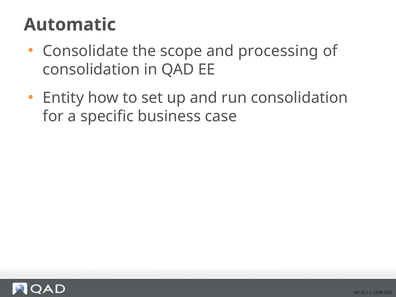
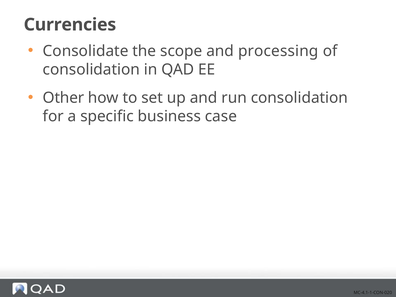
Automatic: Automatic -> Currencies (70, 25)
Entity: Entity -> Other (63, 98)
